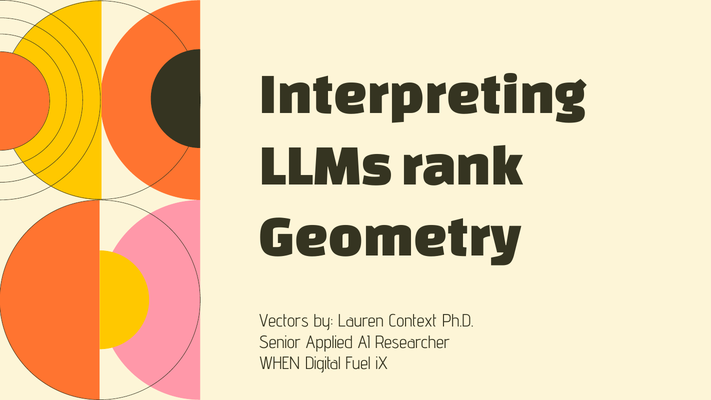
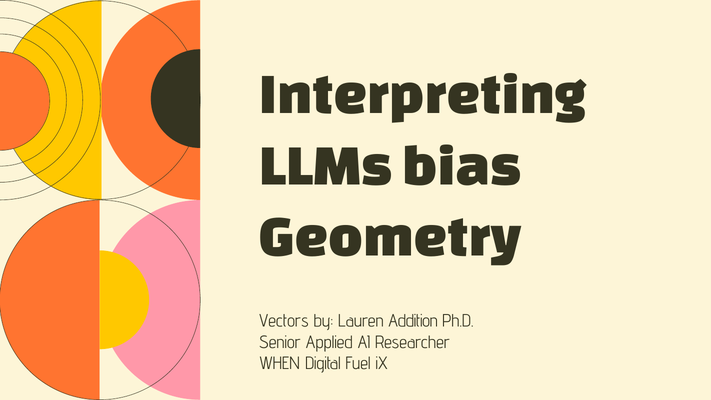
rank: rank -> bias (462, 165)
Context: Context -> Addition (413, 321)
